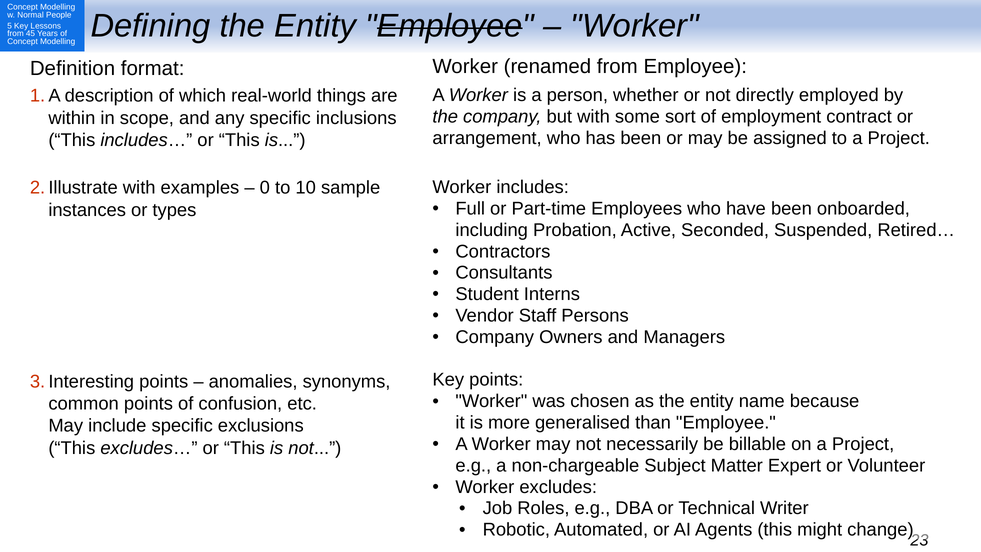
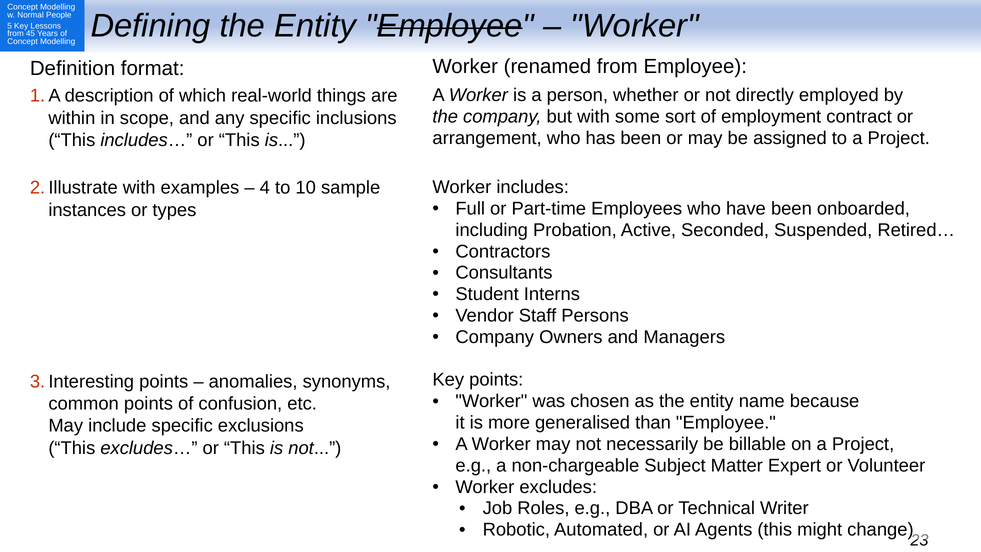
0: 0 -> 4 (265, 188)
